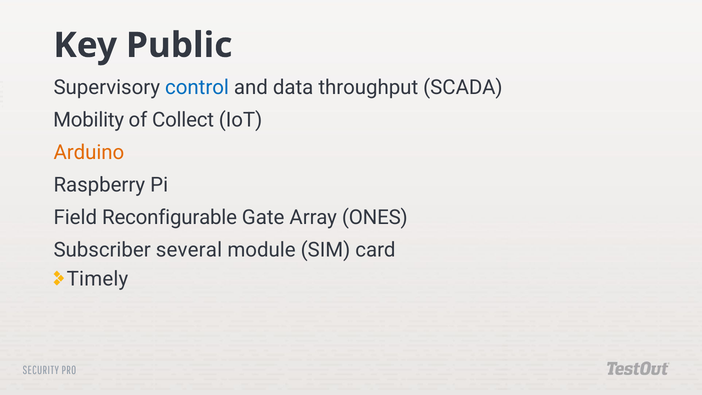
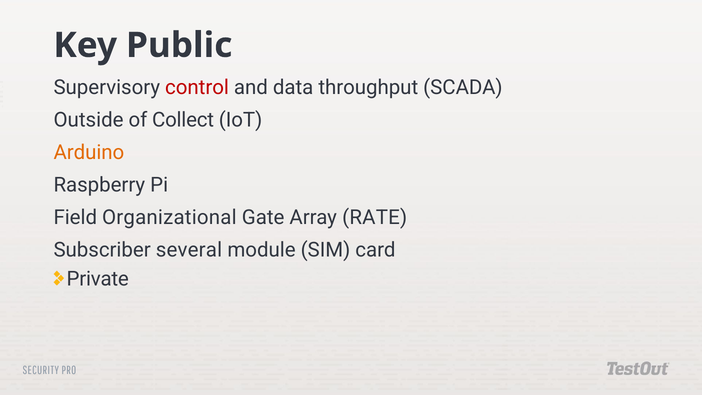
control colour: blue -> red (197, 87)
Mobility: Mobility -> Outside (89, 120)
Reconfigurable: Reconfigurable -> Organizational (169, 217)
ONES: ONES -> RATE (375, 217)
Timely: Timely -> Private (98, 279)
